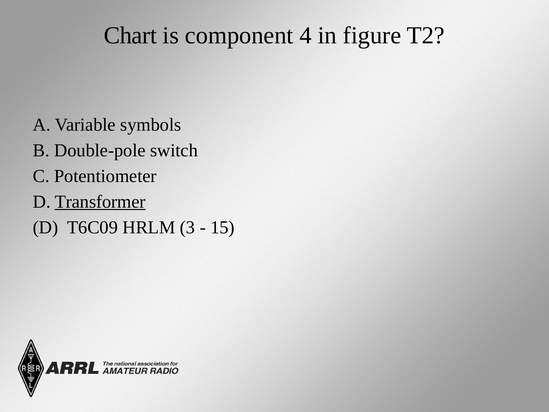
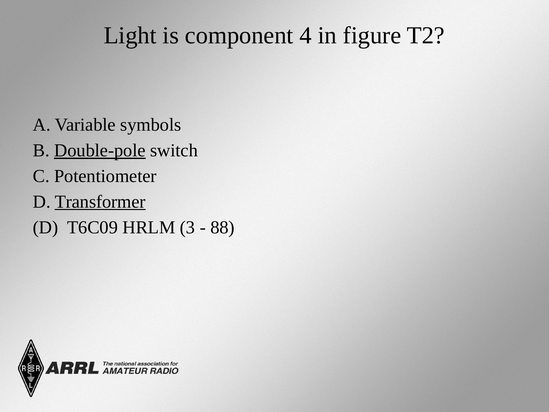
Chart: Chart -> Light (130, 36)
Double-pole underline: none -> present (100, 150)
15: 15 -> 88 (223, 227)
